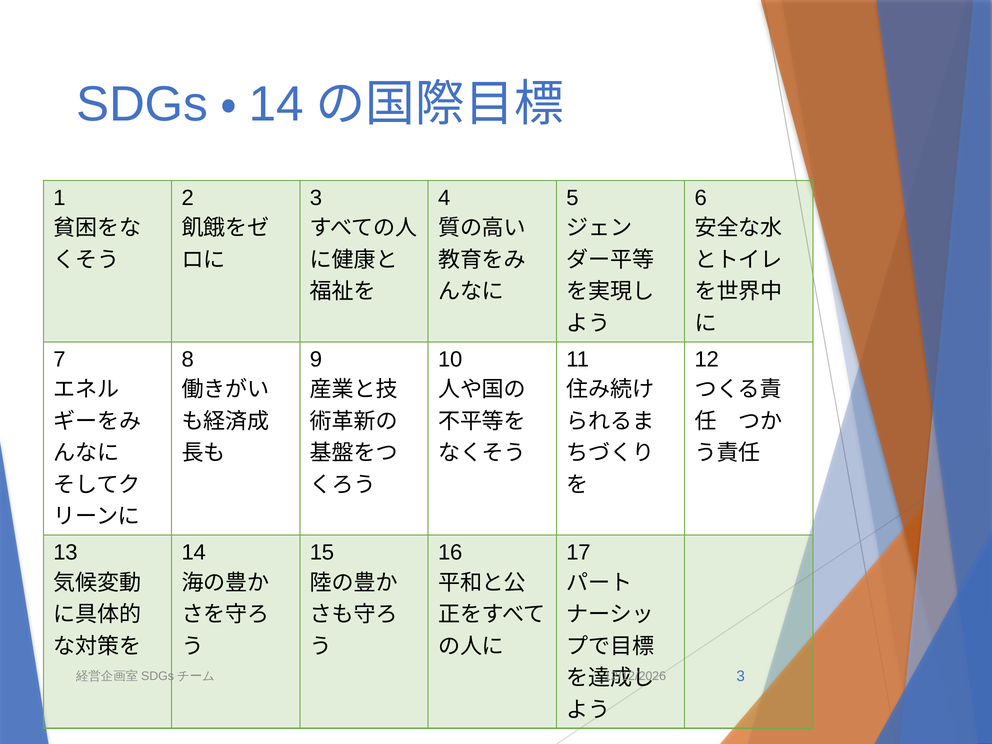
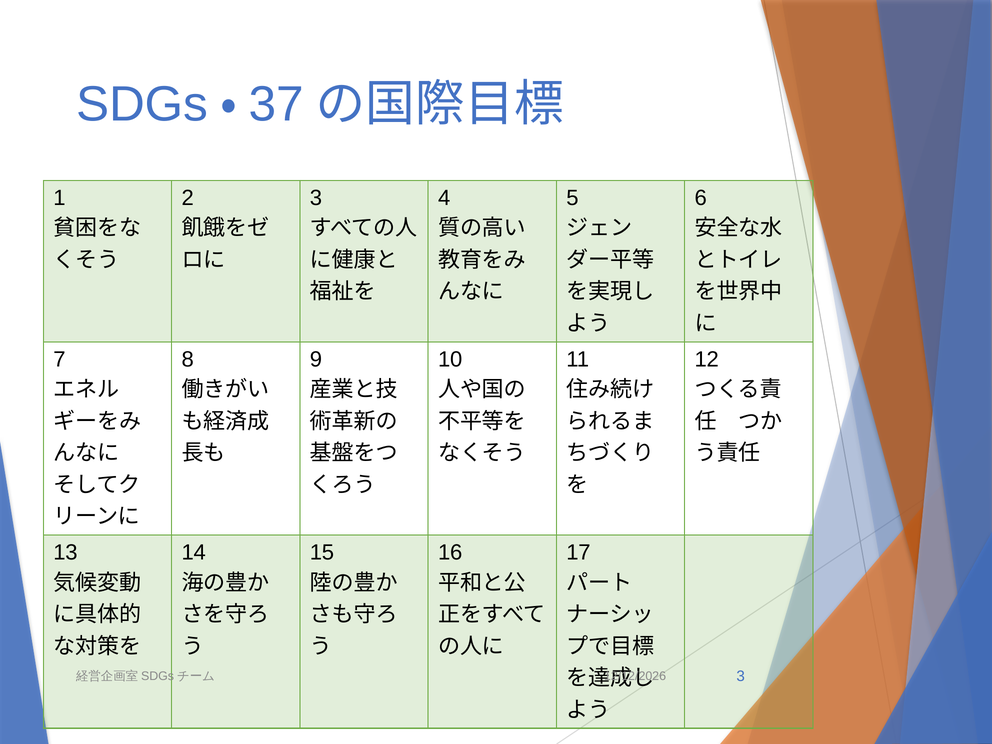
14: 14 -> 37 (276, 104)
